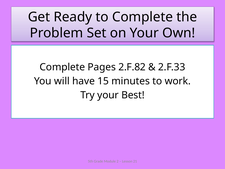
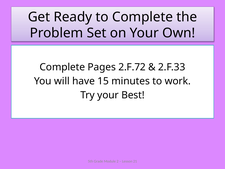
2.F.82: 2.F.82 -> 2.F.72 (132, 67)
